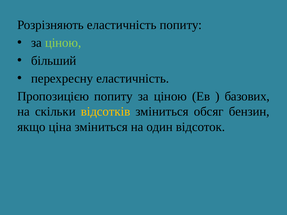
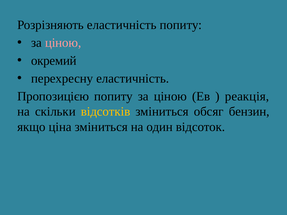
ціною colour: light green -> pink (63, 43)
більший: більший -> окремий (54, 61)
базових: базових -> реакція (247, 96)
